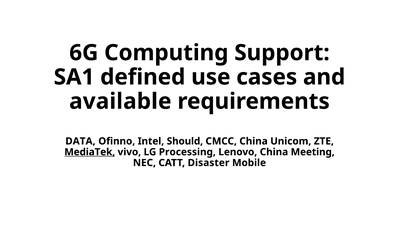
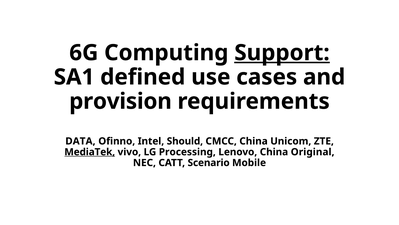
Support underline: none -> present (282, 53)
available: available -> provision (121, 101)
Meeting: Meeting -> Original (313, 152)
Disaster: Disaster -> Scenario (209, 162)
